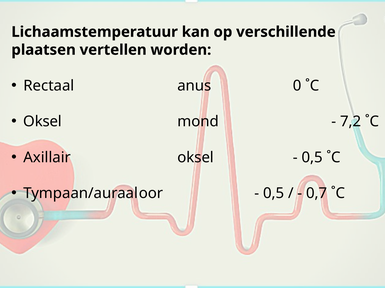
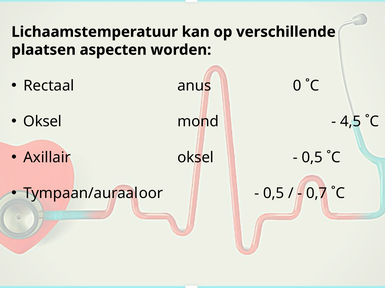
vertellen: vertellen -> aspecten (113, 50)
7,2: 7,2 -> 4,5 (351, 122)
